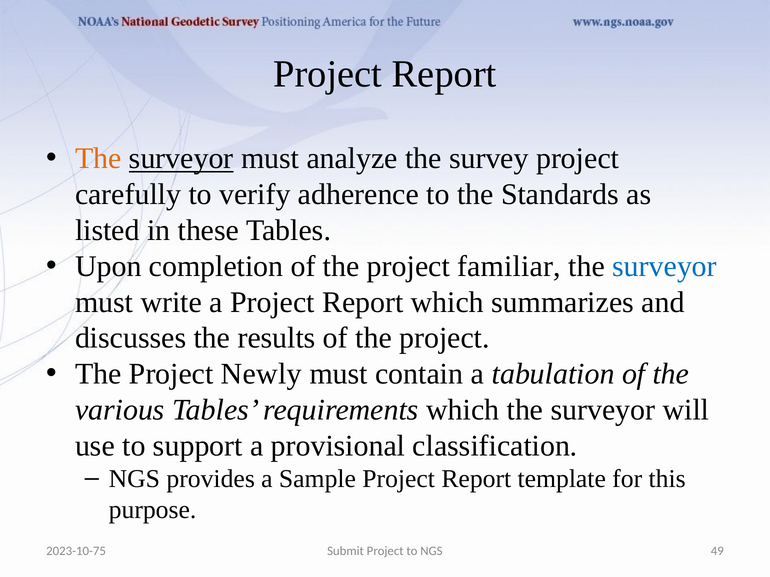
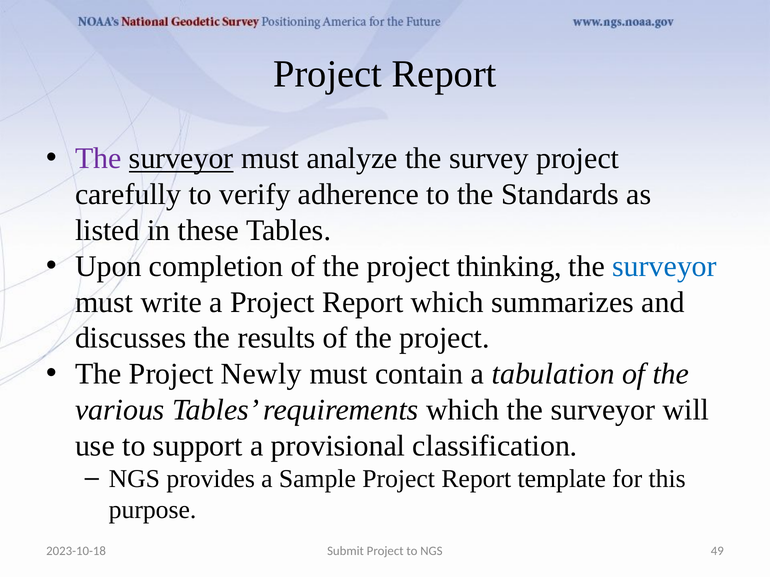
The colour: orange -> purple (98, 159)
familiar: familiar -> thinking (509, 266)
2023-10-75: 2023-10-75 -> 2023-10-18 (76, 552)
